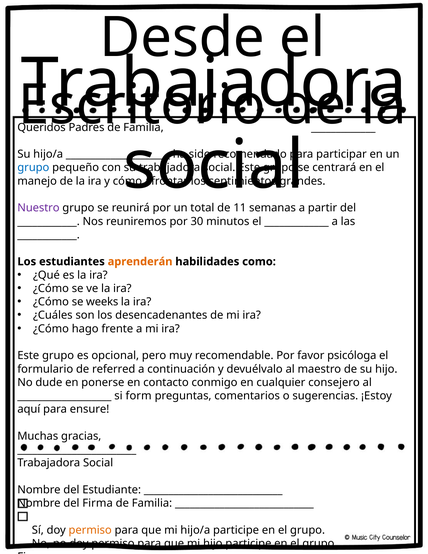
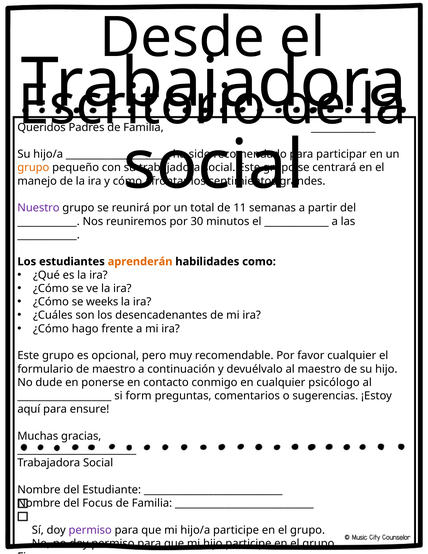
grupo colour: blue -> orange (33, 168)
favor psicóloga: psicóloga -> cualquier (352, 355)
de referred: referred -> maestro (114, 369)
consejero: consejero -> psicólogo (334, 382)
del Firma: Firma -> Focus (98, 503)
permiso colour: orange -> purple (90, 530)
